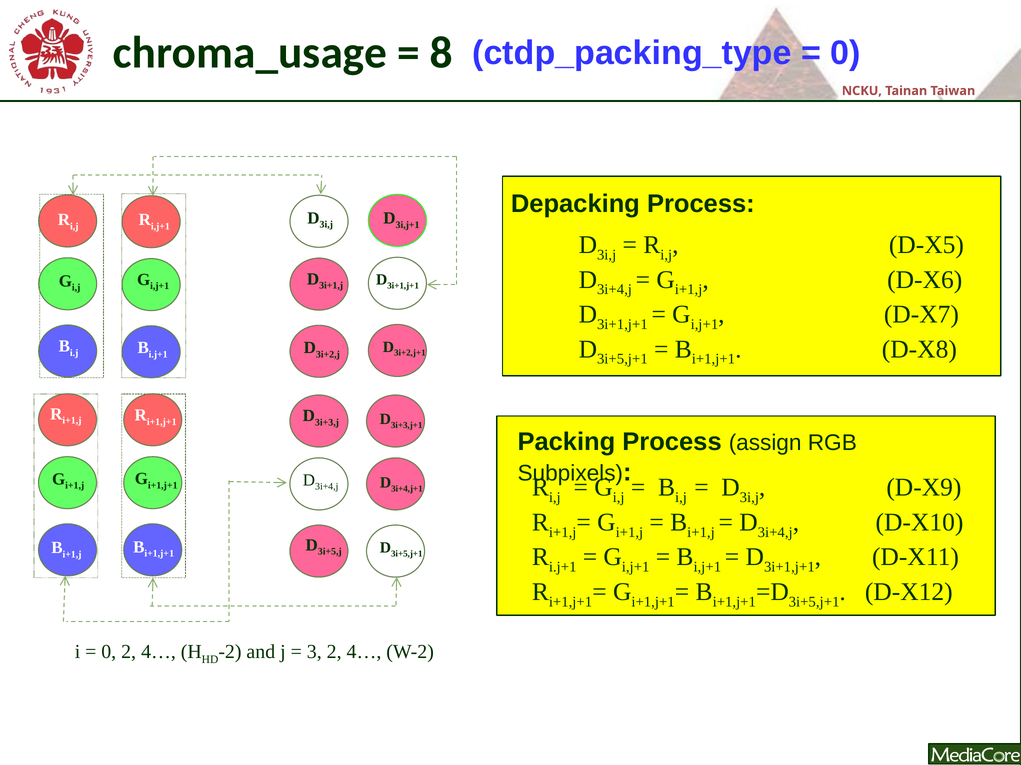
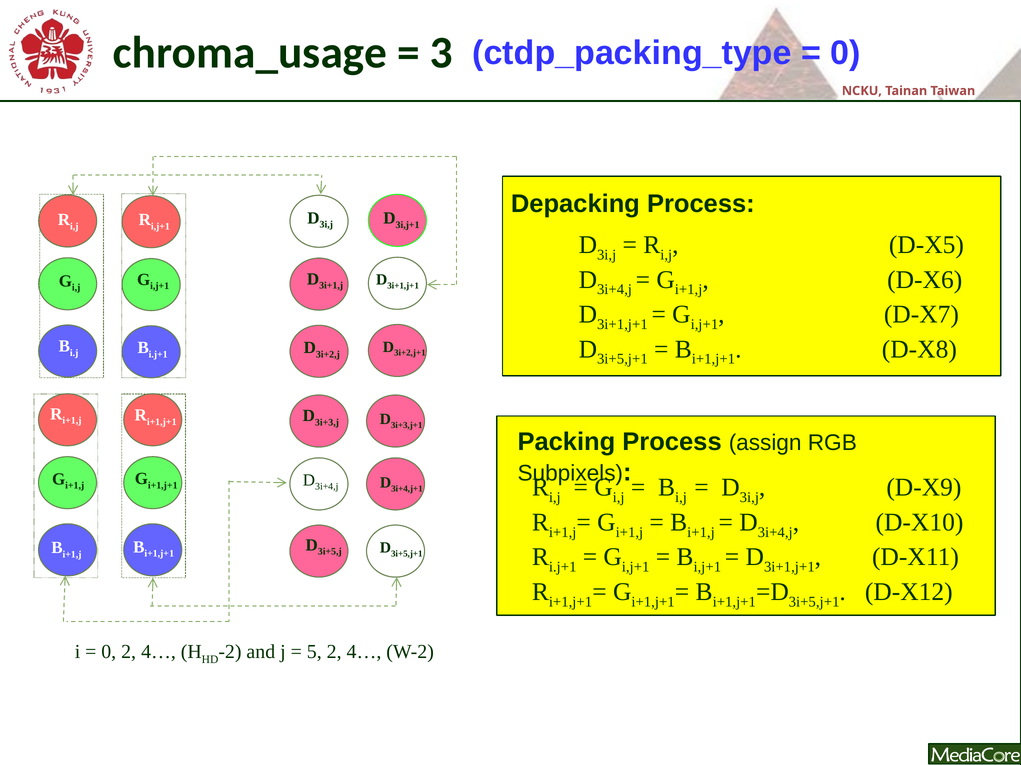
8: 8 -> 3 (441, 53)
3: 3 -> 5 (314, 653)
